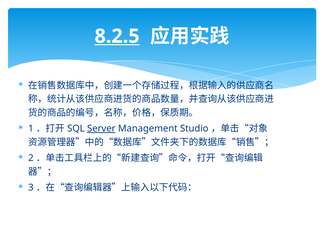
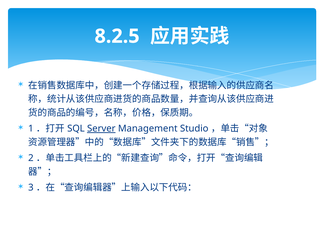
8.2.5 underline: present -> none (117, 36)
